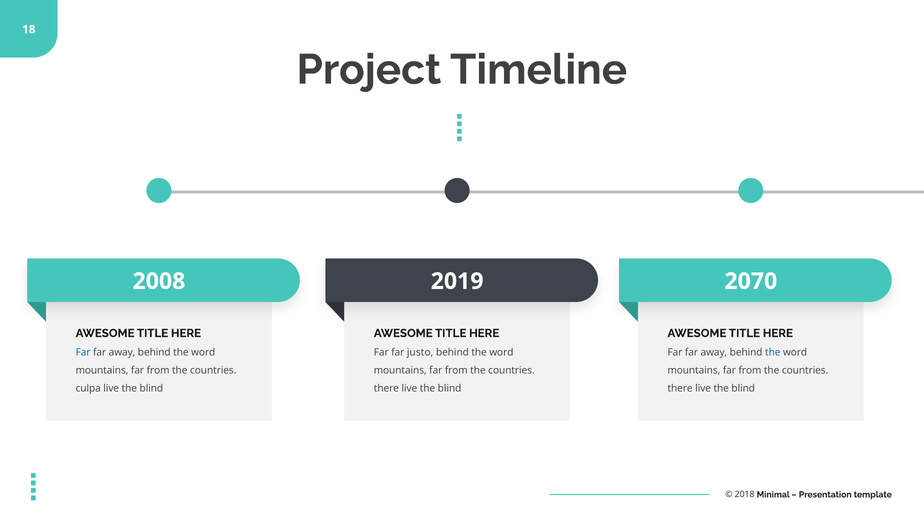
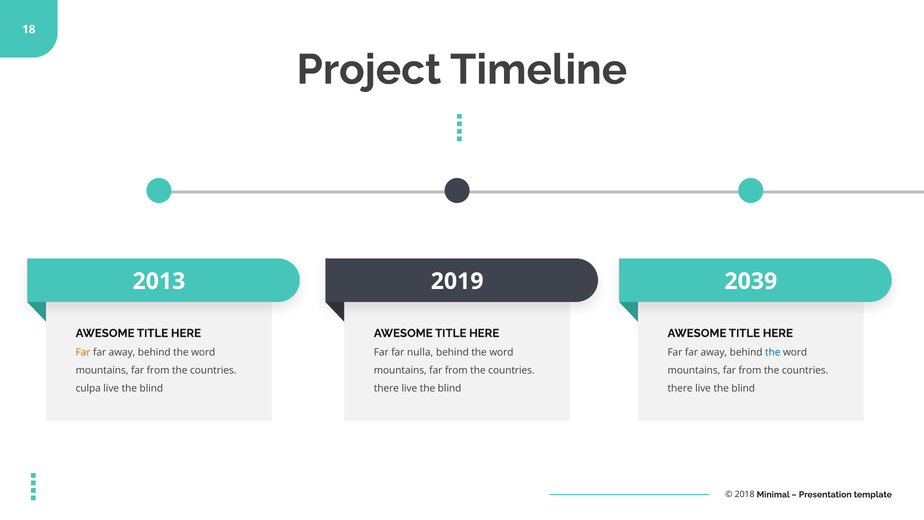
2008: 2008 -> 2013 (159, 281)
2070: 2070 -> 2039 (751, 281)
Far colour: blue -> orange (83, 352)
justo: justo -> nulla (420, 352)
